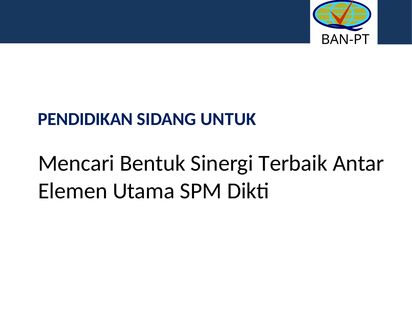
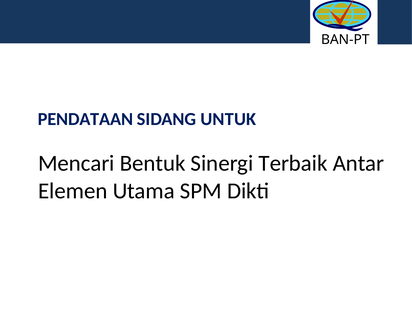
PENDIDIKAN: PENDIDIKAN -> PENDATAAN (85, 119)
